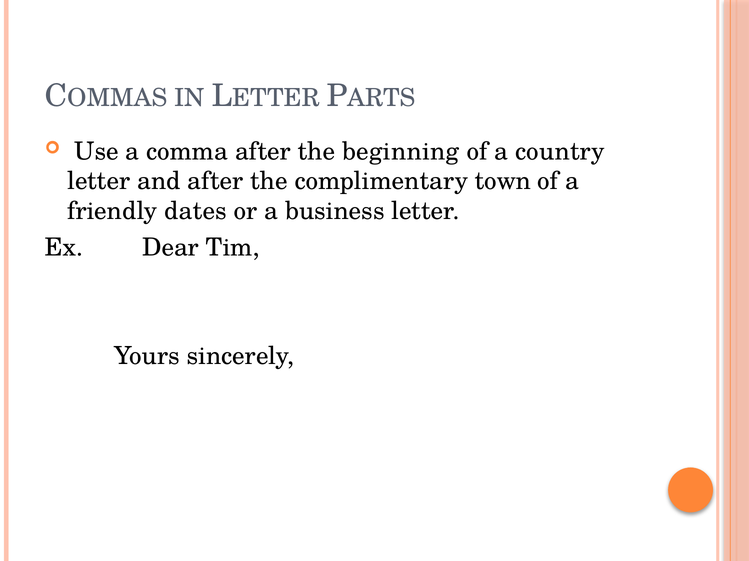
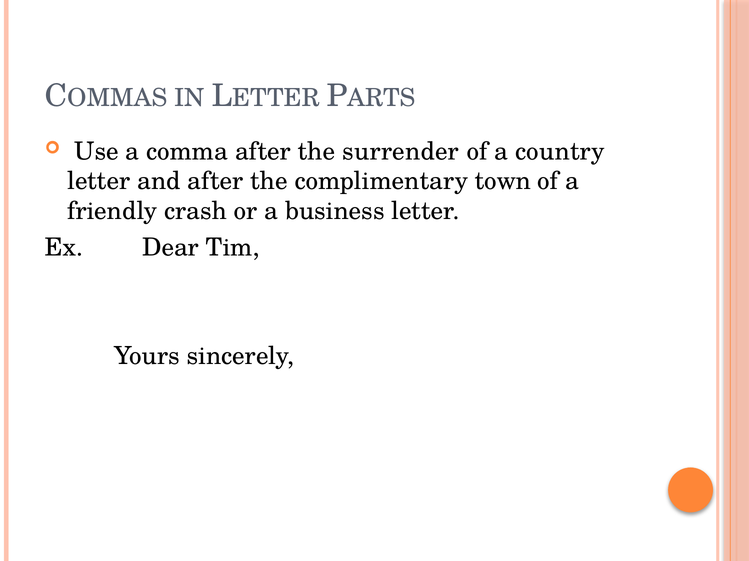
beginning: beginning -> surrender (401, 151)
dates: dates -> crash (196, 211)
